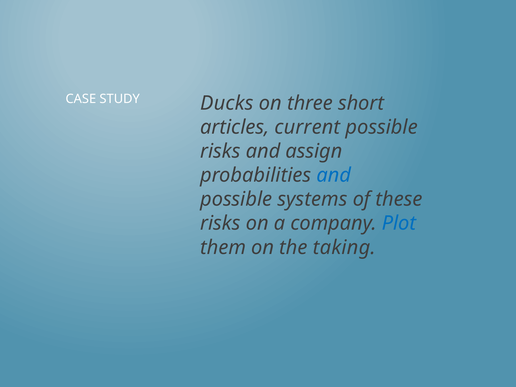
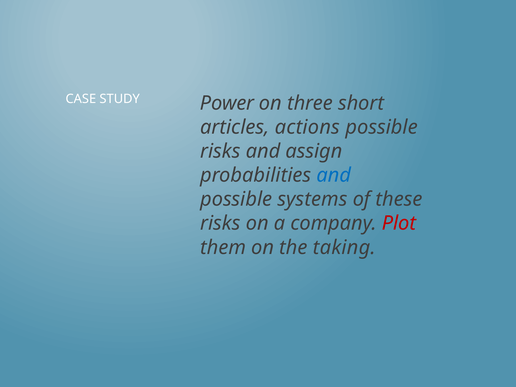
Ducks: Ducks -> Power (227, 103)
current: current -> actions (307, 127)
Plot colour: blue -> red (399, 223)
